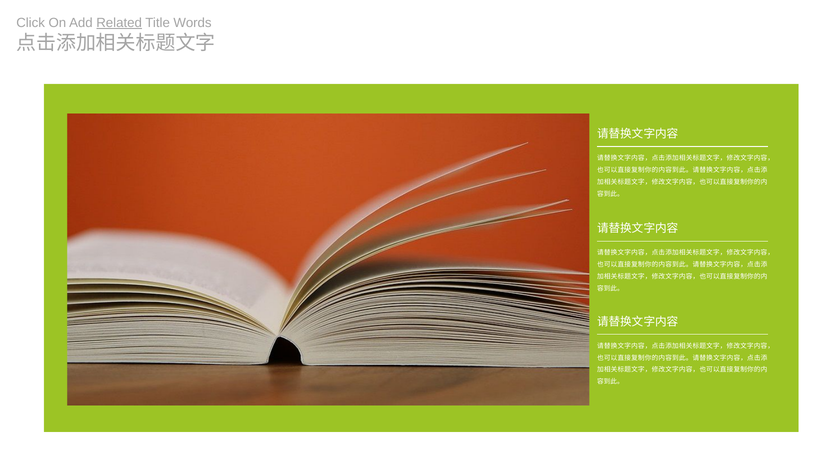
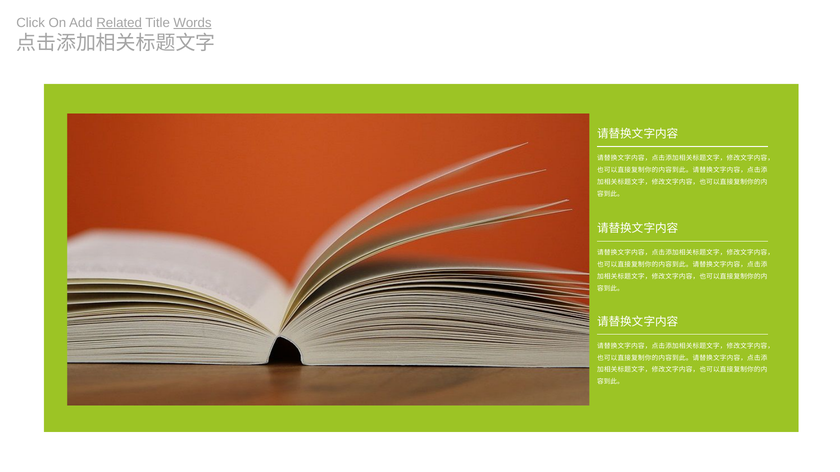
Words underline: none -> present (193, 23)
